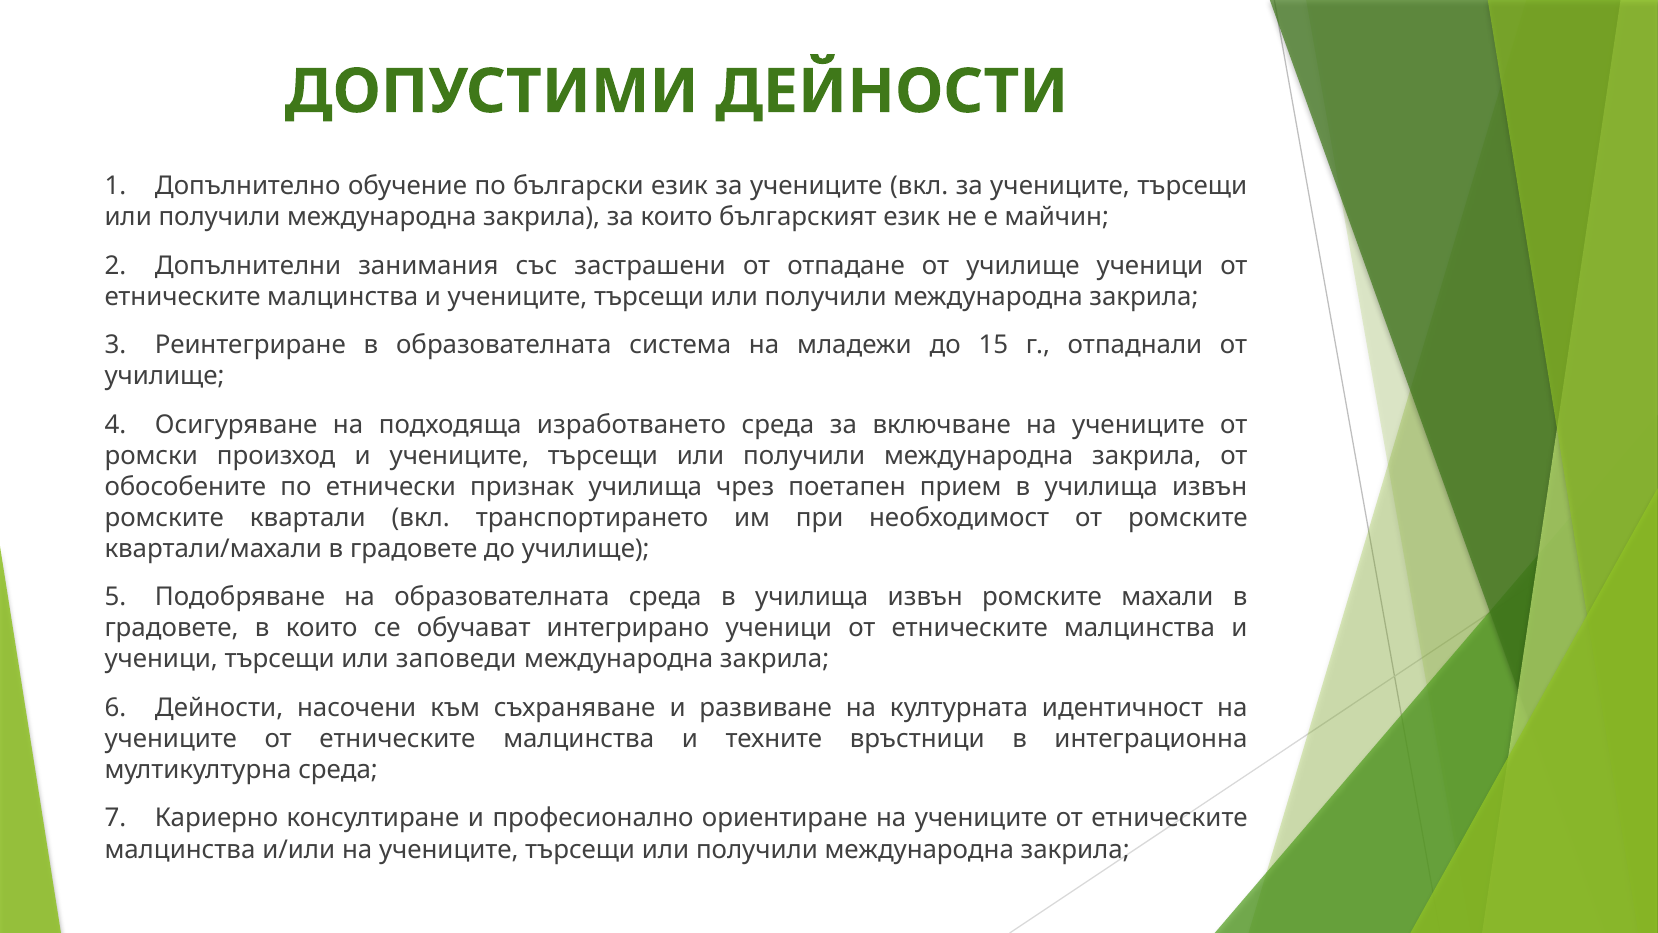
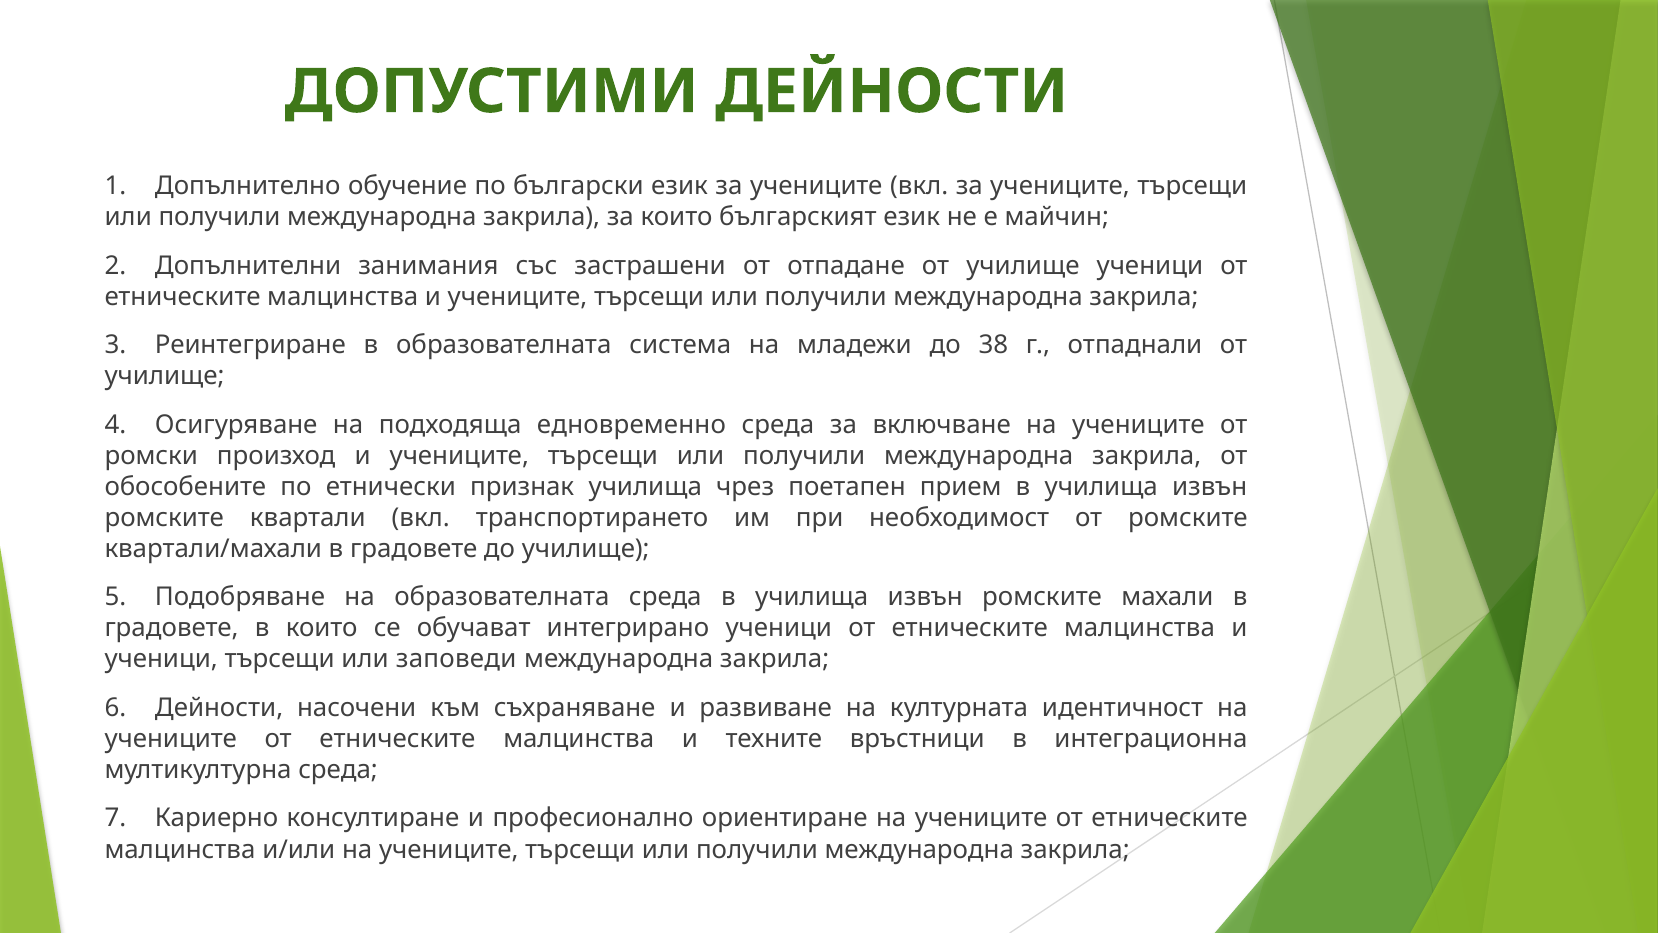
15: 15 -> 38 (993, 345)
изработването: изработването -> едновременно (631, 424)
